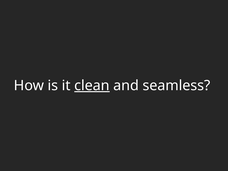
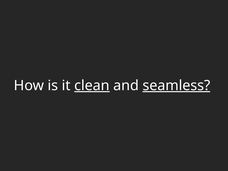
seamless underline: none -> present (176, 86)
